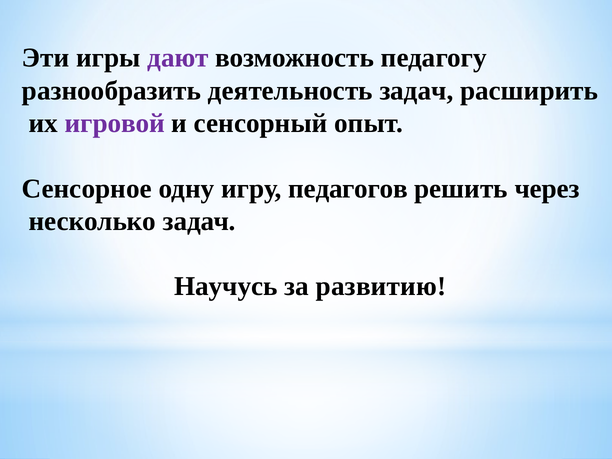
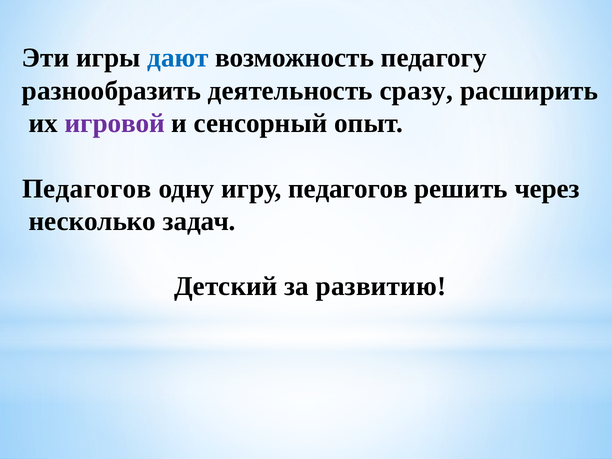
дают colour: purple -> blue (178, 58)
деятельность задач: задач -> сразу (416, 91)
Сенсорное: Сенсорное -> Педагогов (87, 189)
Научусь: Научусь -> Детский (226, 286)
